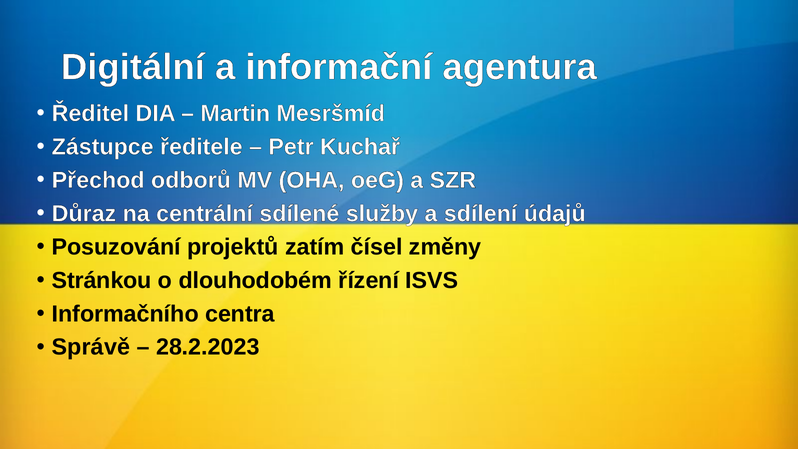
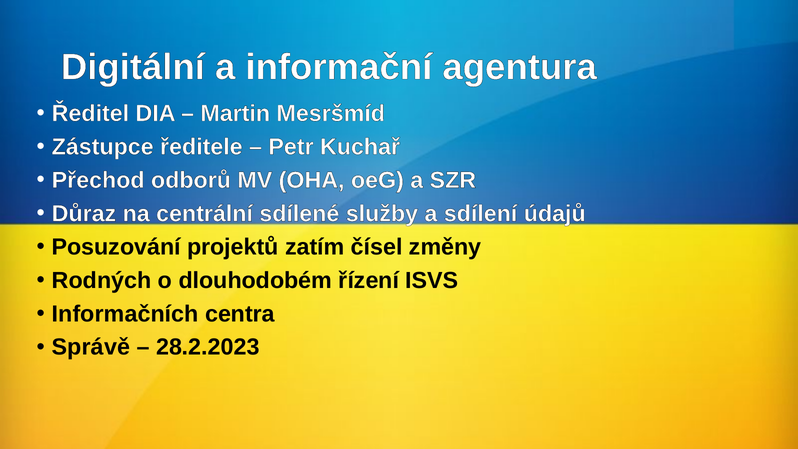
Stránkou: Stránkou -> Rodných (102, 280)
Informačního: Informačního -> Informačních (125, 314)
